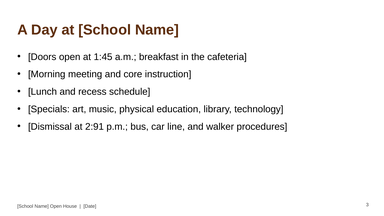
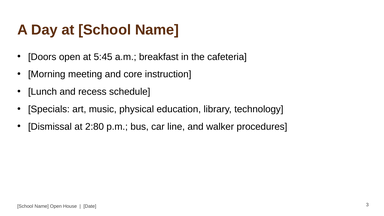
1:45: 1:45 -> 5:45 (103, 57)
2:91: 2:91 -> 2:80 (95, 127)
